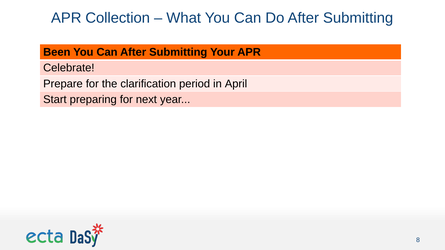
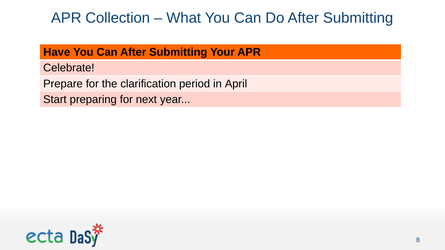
Been: Been -> Have (57, 52)
